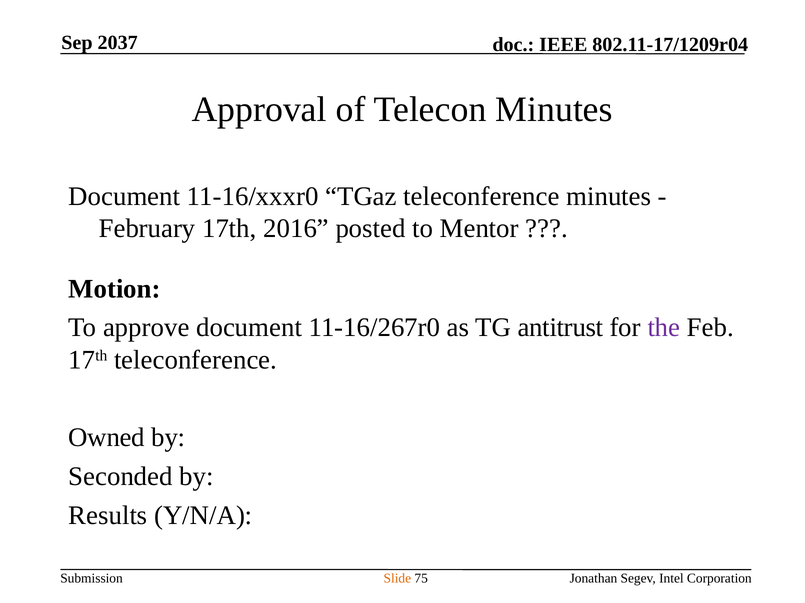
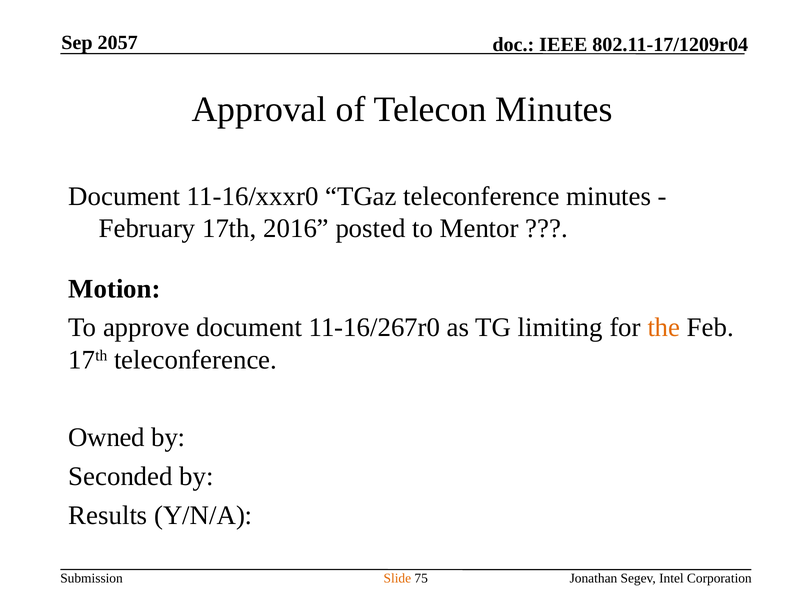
2037: 2037 -> 2057 (118, 43)
antitrust: antitrust -> limiting (560, 328)
the colour: purple -> orange (664, 328)
